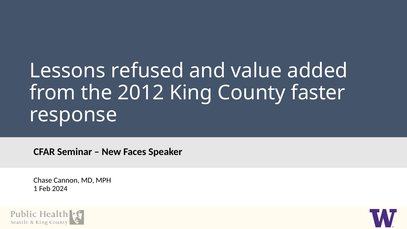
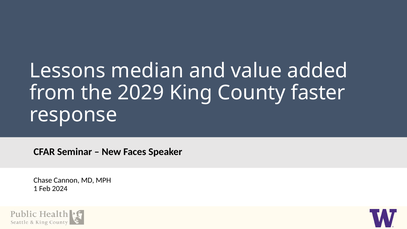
refused: refused -> median (147, 71)
2012: 2012 -> 2029 (141, 93)
